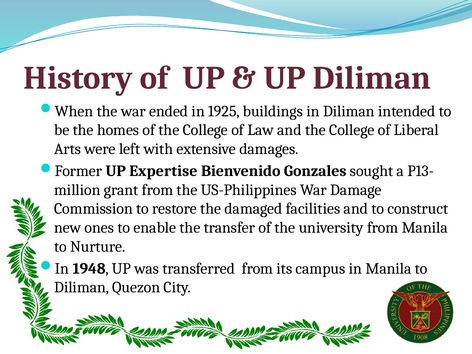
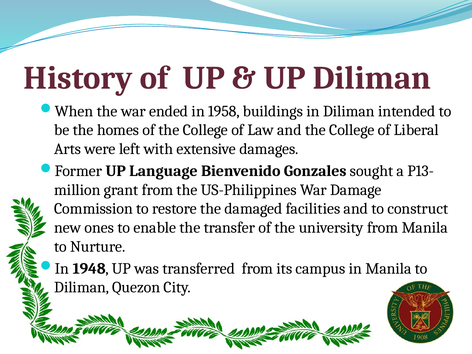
1925: 1925 -> 1958 (224, 111)
Expertise: Expertise -> Language (163, 171)
